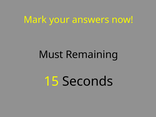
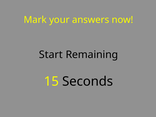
Must: Must -> Start (51, 55)
